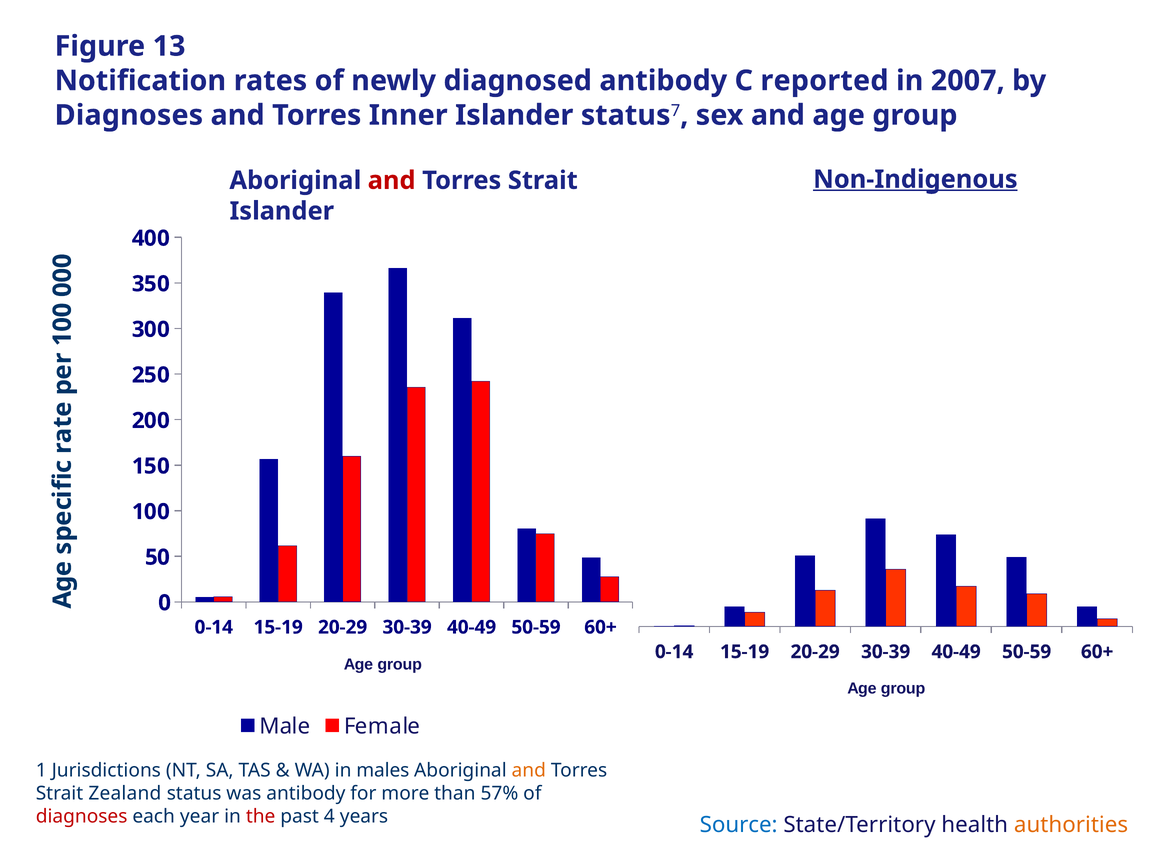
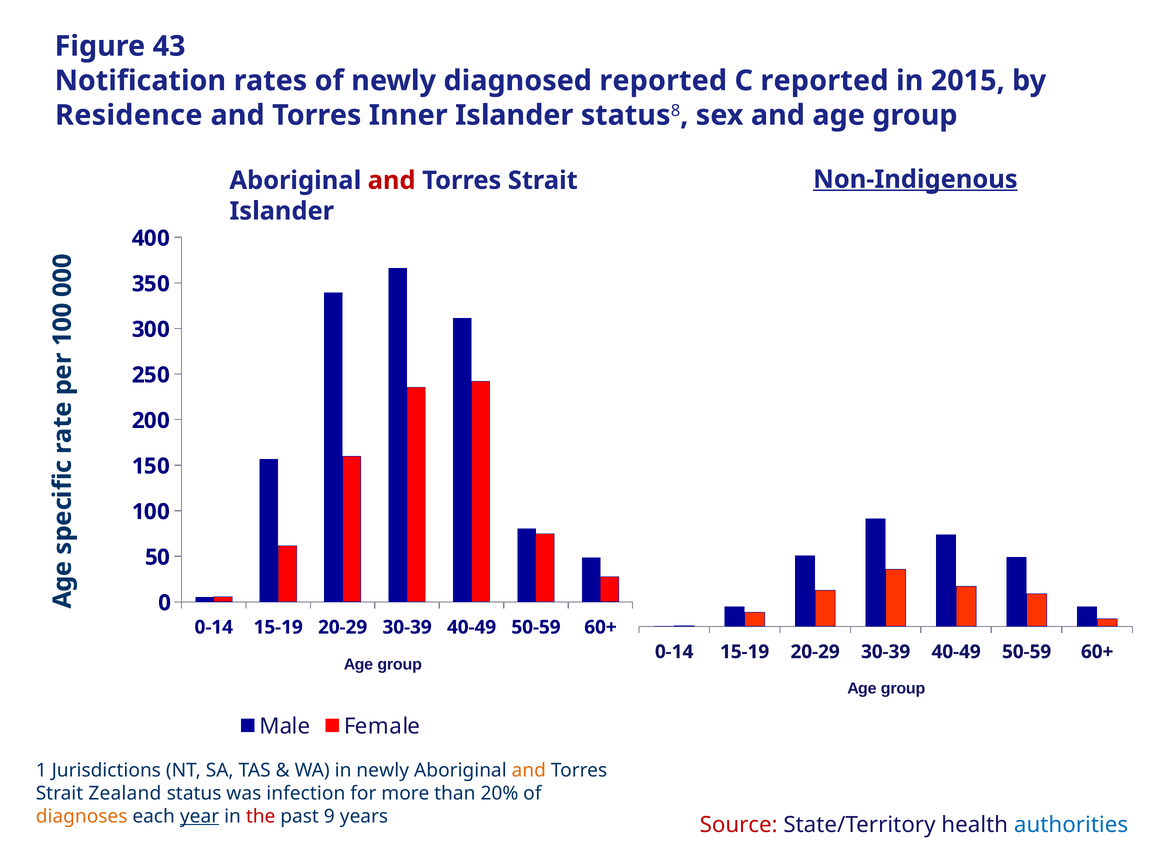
13: 13 -> 43 (169, 46)
diagnosed antibody: antibody -> reported (663, 81)
2007: 2007 -> 2015 (968, 81)
Diagnoses: Diagnoses -> Residence (129, 115)
7: 7 -> 8 (676, 111)
in males: males -> newly (383, 770)
was antibody: antibody -> infection (306, 793)
57%: 57% -> 20% (499, 793)
diagnoses colour: red -> orange (82, 816)
year underline: none -> present (200, 816)
4: 4 -> 9 (329, 816)
Source colour: blue -> red (739, 824)
authorities colour: orange -> blue (1071, 824)
